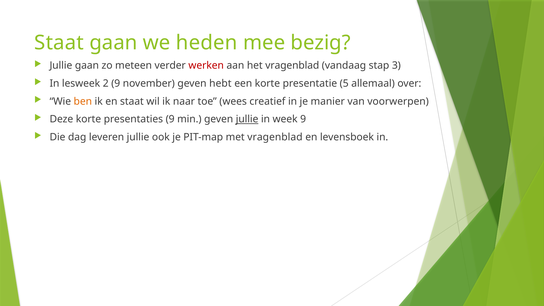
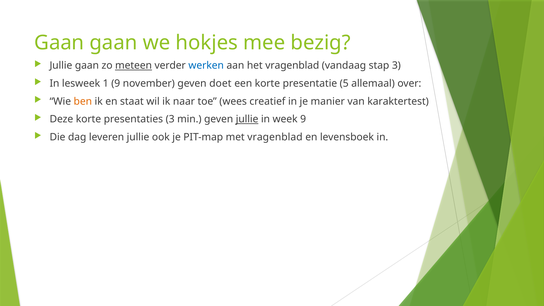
Staat: Staat -> Gaan (59, 43)
heden: heden -> hokjes (207, 43)
meteen underline: none -> present (134, 66)
werken colour: red -> blue (206, 66)
2: 2 -> 1 (106, 83)
hebt: hebt -> doet (220, 83)
voorwerpen: voorwerpen -> karaktertest (398, 101)
presentaties 9: 9 -> 3 (170, 119)
